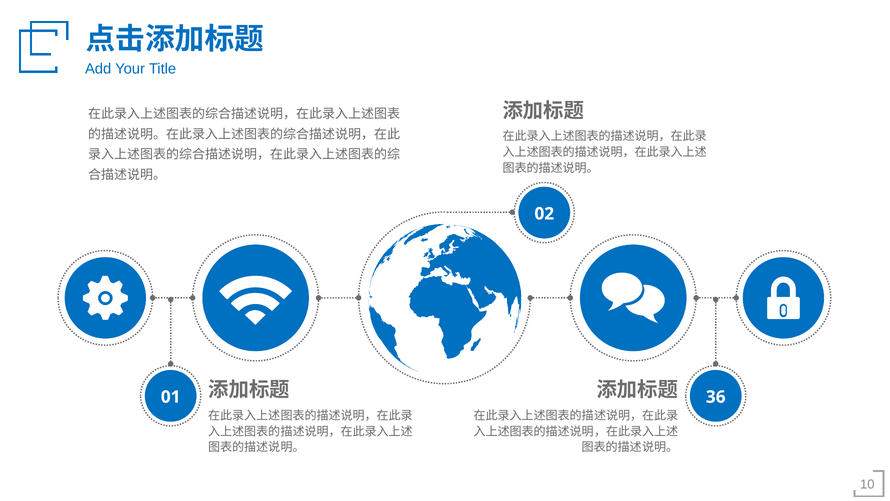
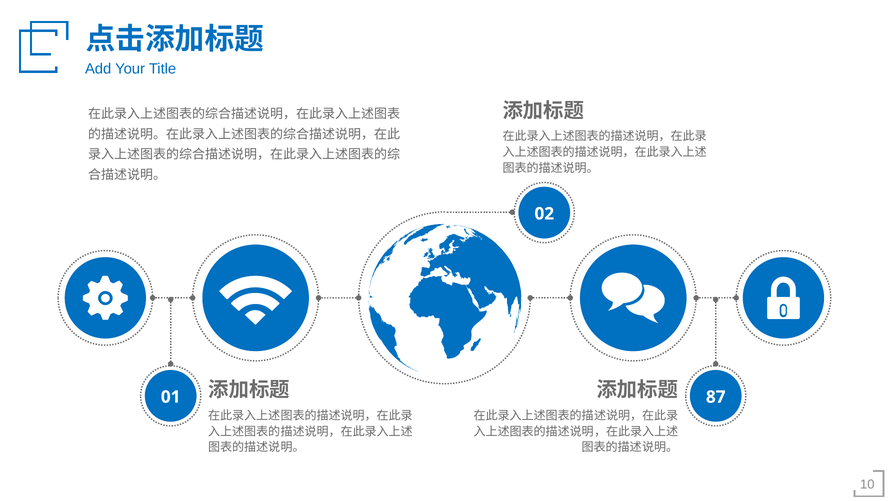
36: 36 -> 87 (716, 397)
